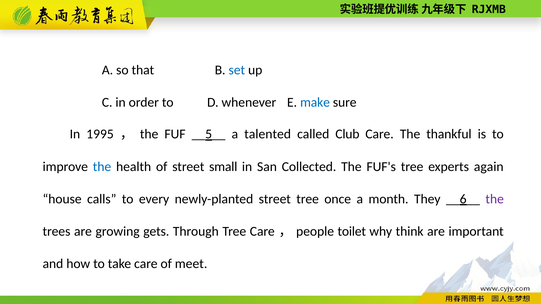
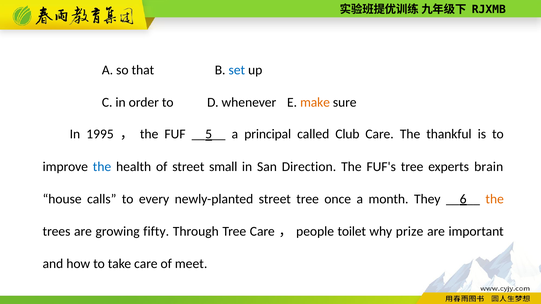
make colour: blue -> orange (315, 102)
talented: talented -> principal (268, 134)
Collected: Collected -> Direction (309, 167)
again: again -> brain (489, 167)
the colour: purple -> orange (495, 199)
gets: gets -> fifty (156, 232)
think: think -> prize (410, 232)
